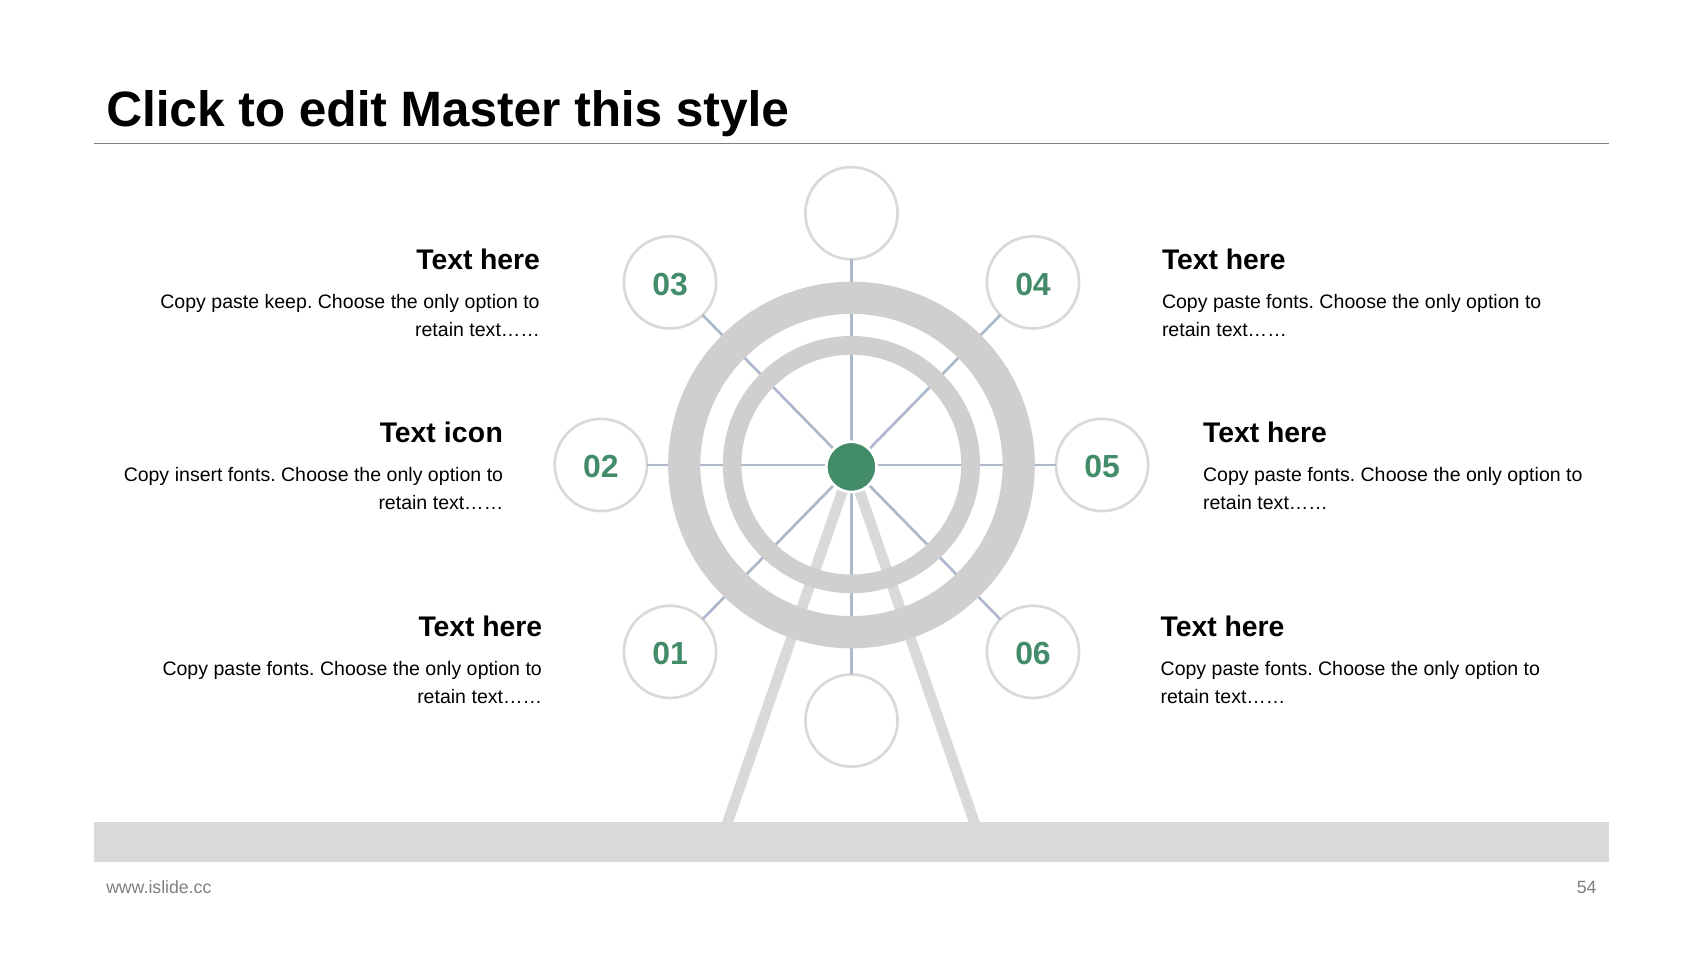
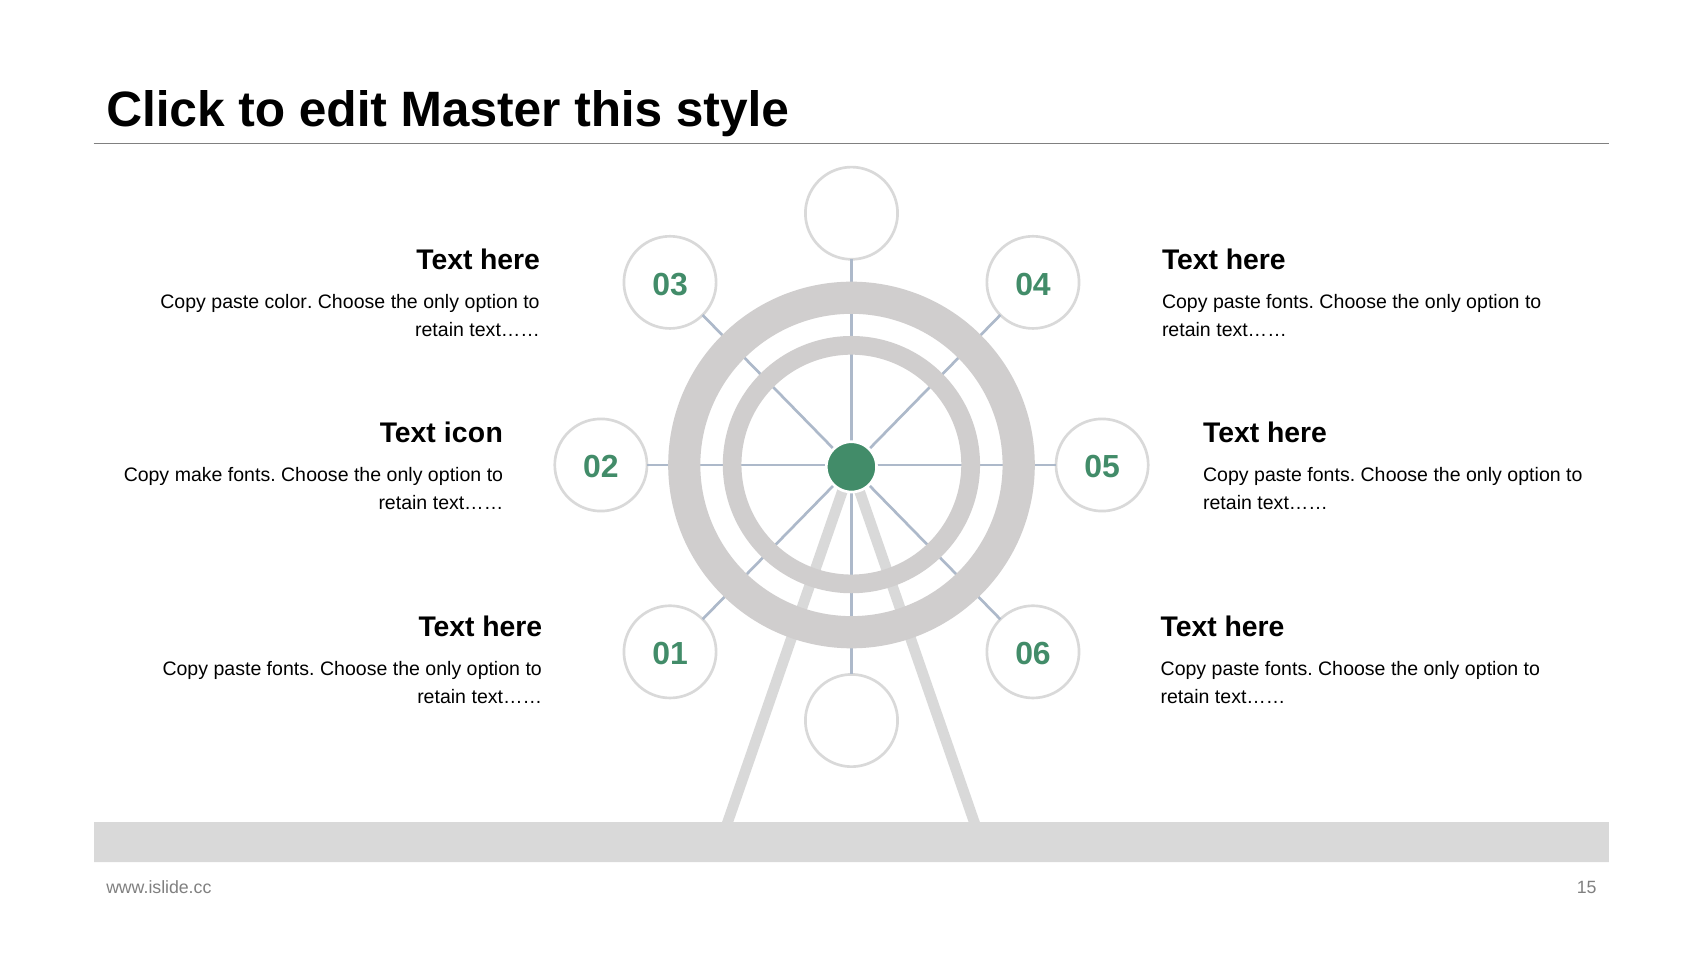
keep: keep -> color (288, 302)
insert: insert -> make (199, 475)
54: 54 -> 15 (1587, 887)
